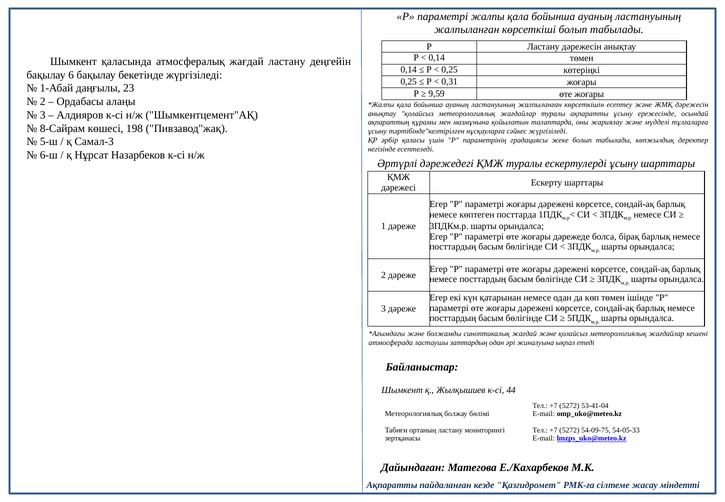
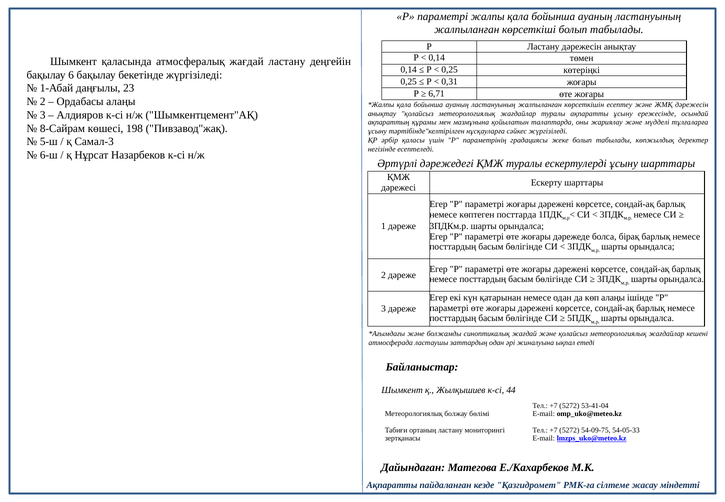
9,59: 9,59 -> 6,71 (437, 94)
көп төмен: төмен -> алаңы (613, 298)
